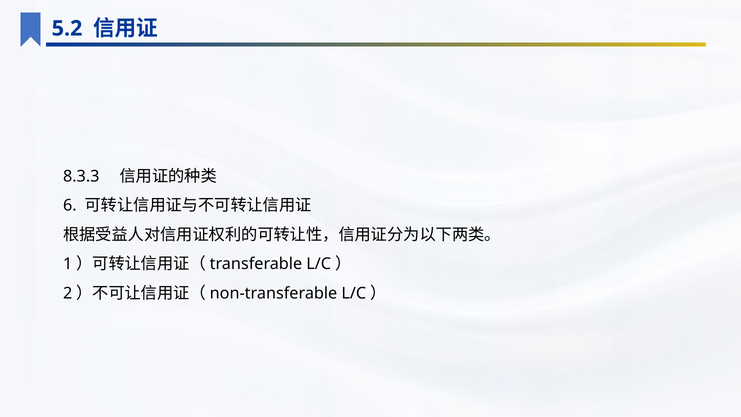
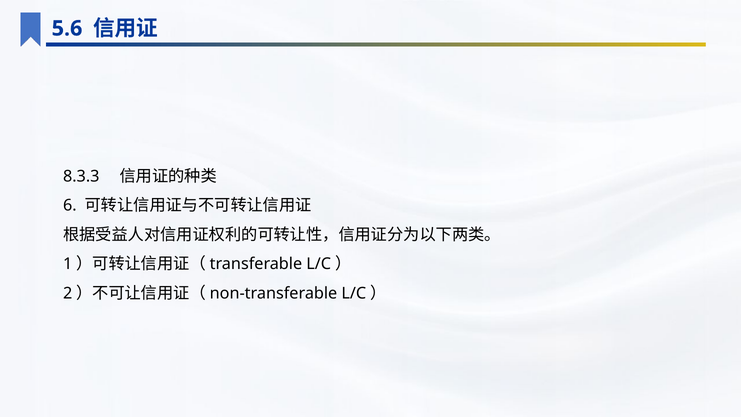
5.2: 5.2 -> 5.6 (67, 28)
